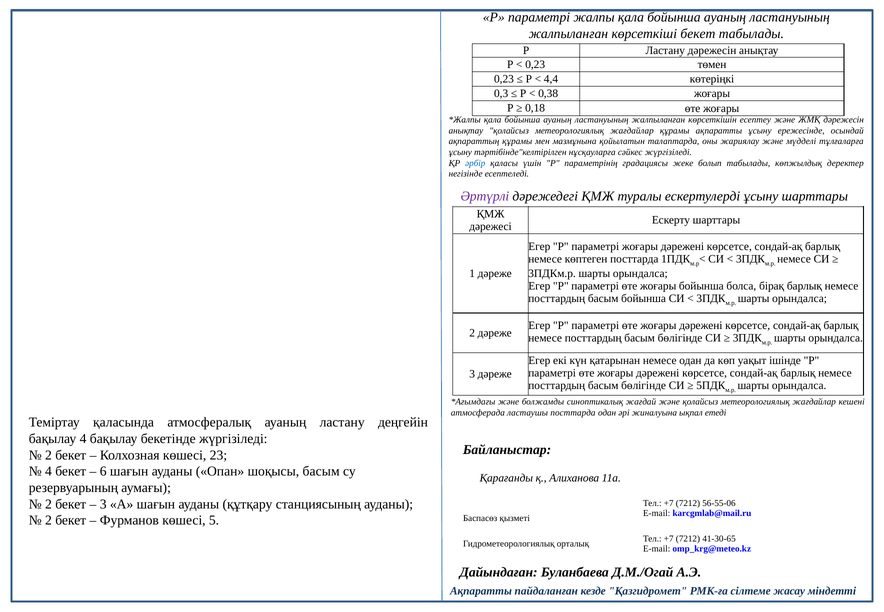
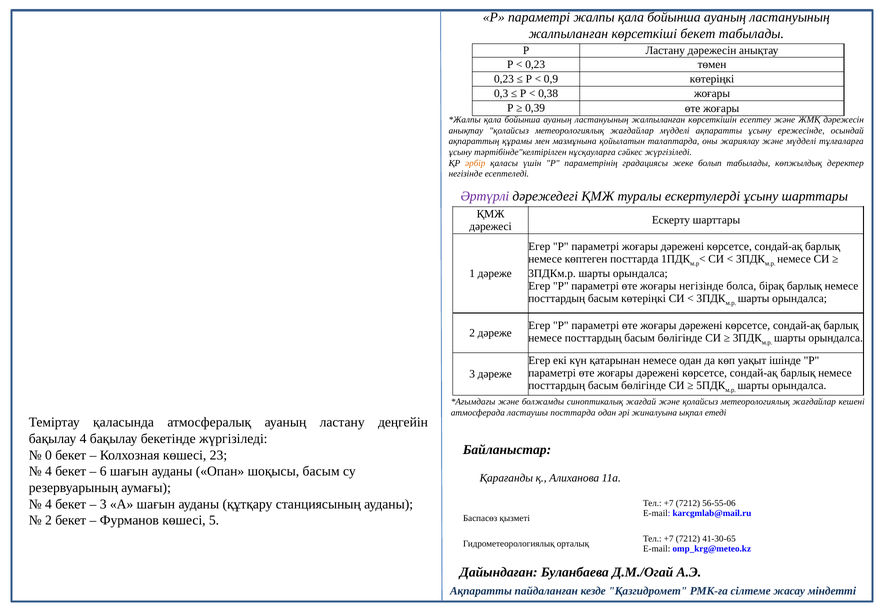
4,4: 4,4 -> 0,9 (551, 79)
0,18: 0,18 -> 0,39 (535, 108)
жағдайлар құрамы: құрамы -> мүдделі (675, 131)
әрбір colour: blue -> orange (475, 163)
жоғары бойынша: бойынша -> негізінде (701, 286)
басым бойынша: бойынша -> көтеріңкі (644, 298)
2: 2 -> 0 (48, 455)
2: 2 -> 4 (48, 504)
